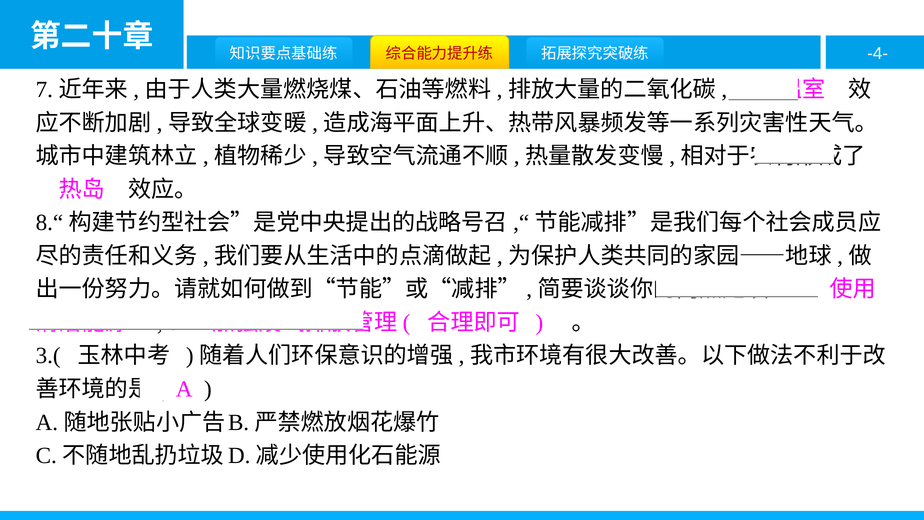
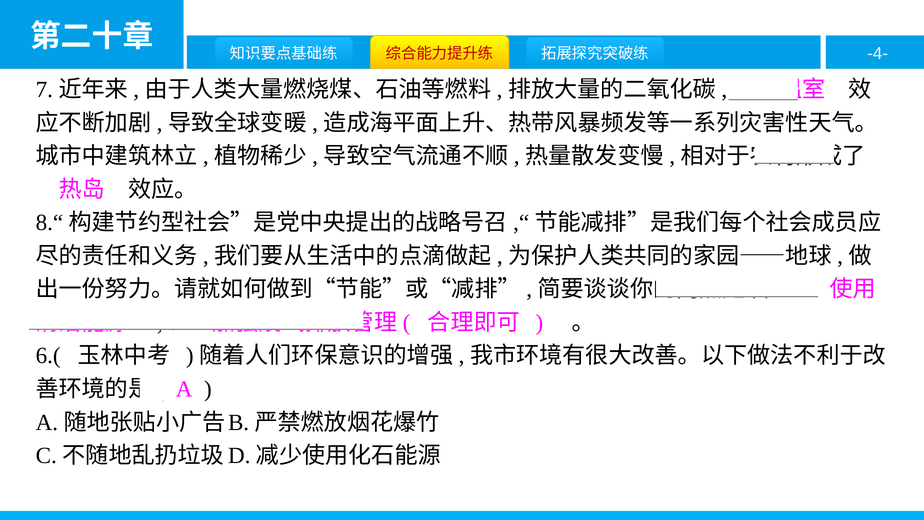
3.(: 3.( -> 6.( (48, 356)
